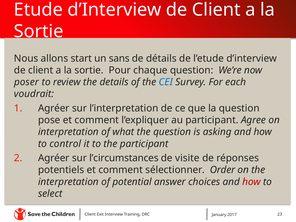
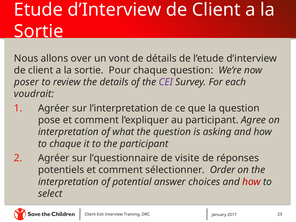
start: start -> over (81, 58)
sans: sans -> vont (119, 58)
CEI colour: blue -> purple (166, 82)
to control: control -> chaque (65, 144)
l’circumstances: l’circumstances -> l’questionnaire (124, 158)
